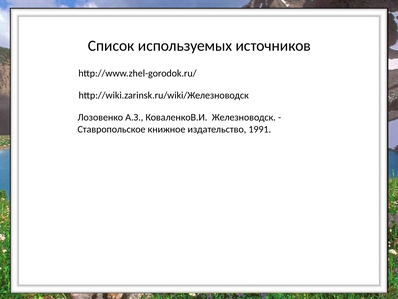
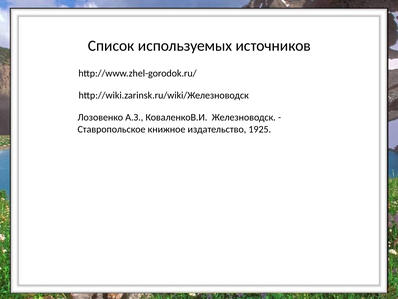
1991: 1991 -> 1925 (260, 129)
